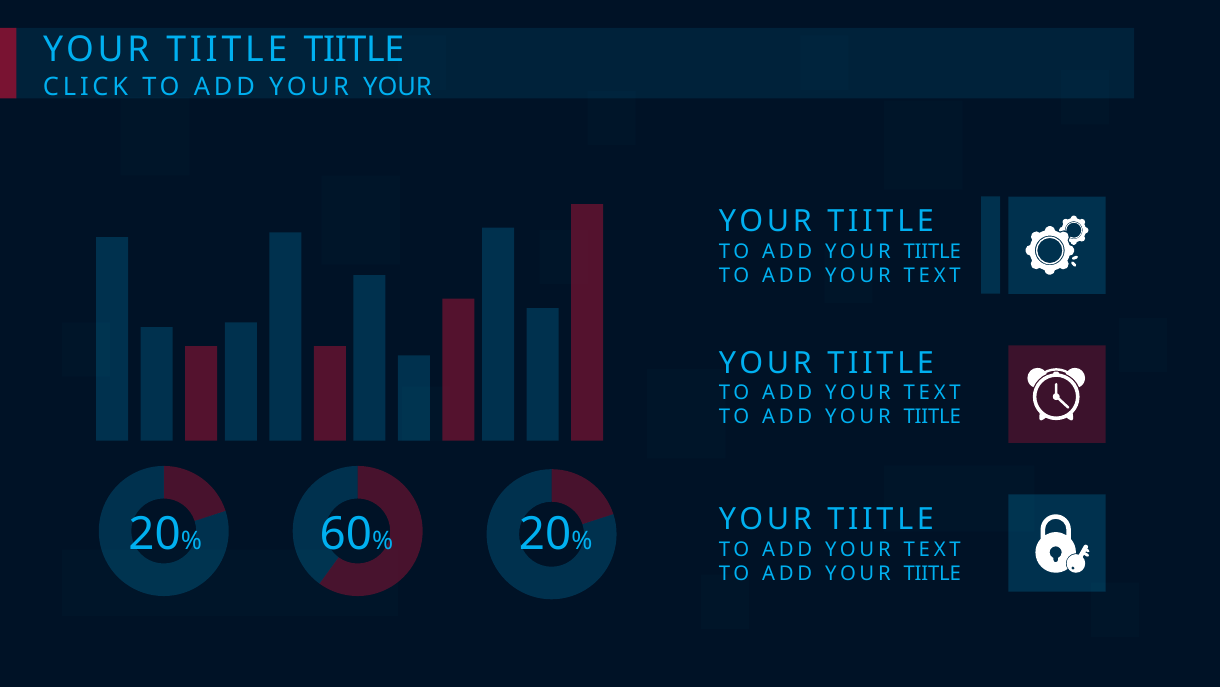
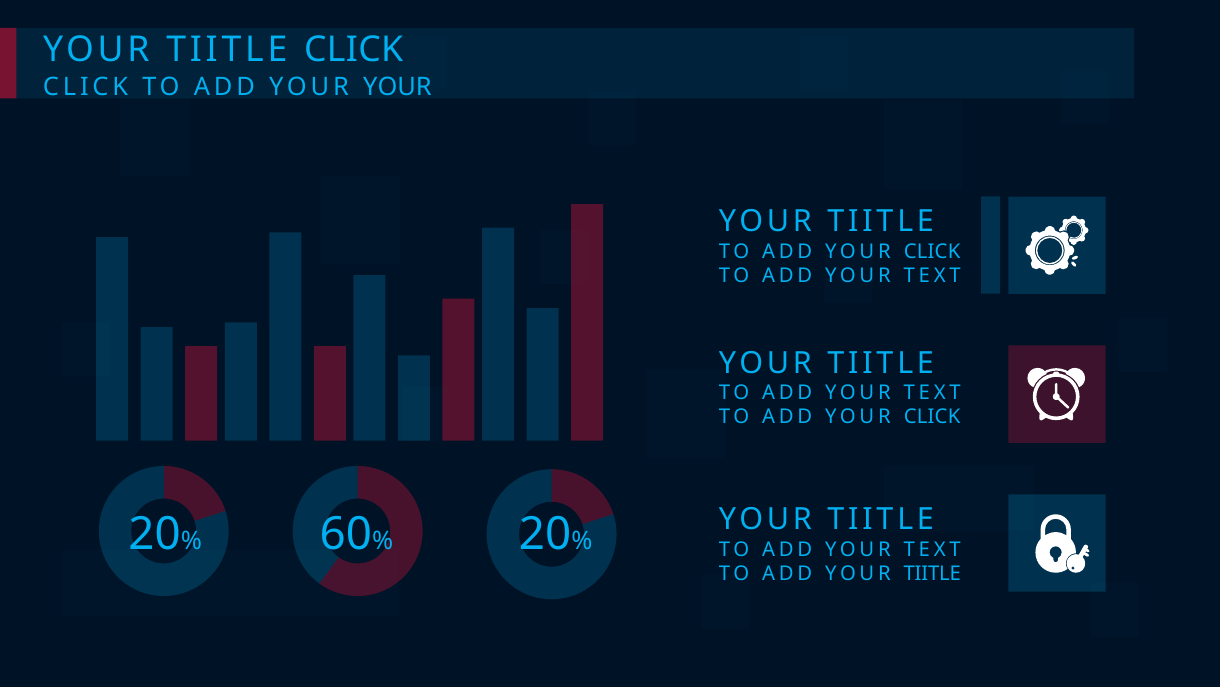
TIITLE TIITLE: TIITLE -> CLICK (354, 50)
TIITLE: TIITLE -> CLICK (932, 251)
TIITLE: TIITLE -> CLICK (932, 416)
